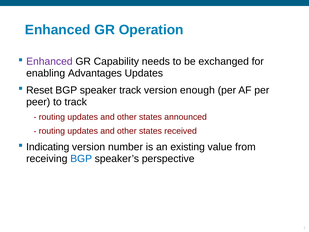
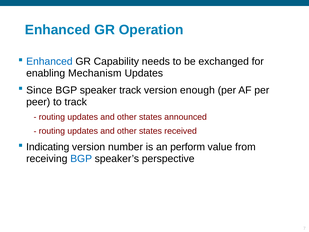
Enhanced colour: purple -> blue (49, 61)
Advantages: Advantages -> Mechanism (95, 73)
Reset: Reset -> Since (39, 90)
existing: existing -> perform (188, 147)
